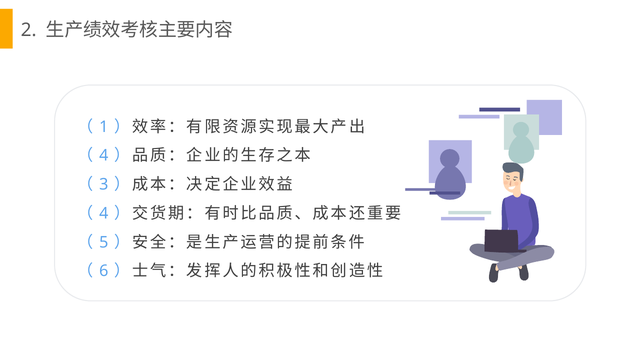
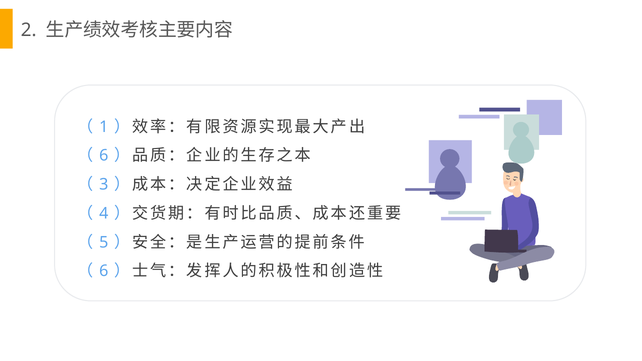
4: 4 -> 6 (104, 156)
